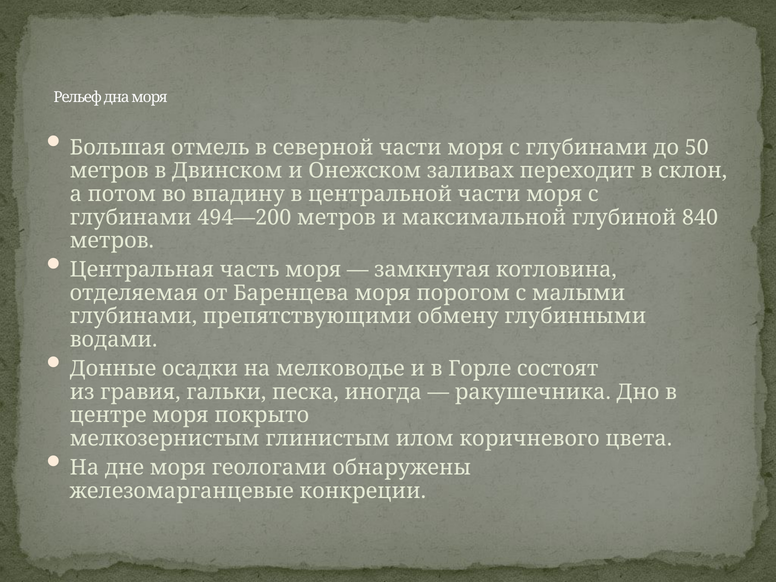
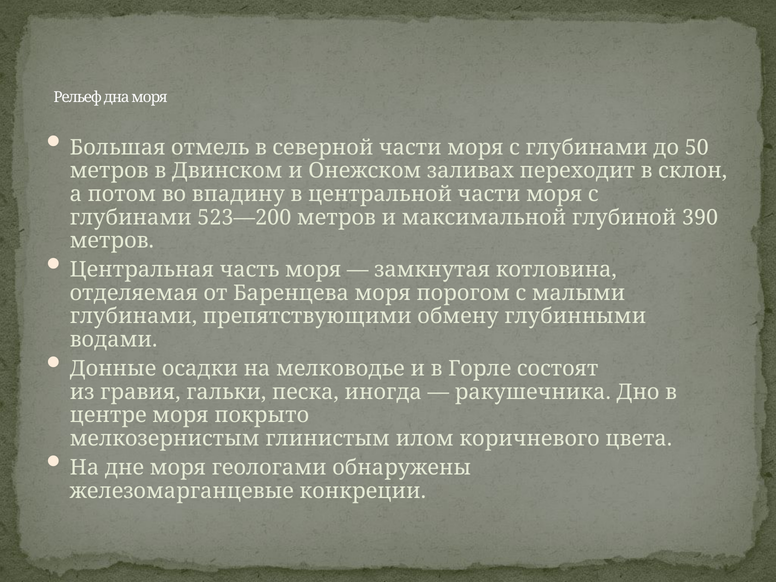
494—200: 494—200 -> 523—200 (244, 217)
840: 840 -> 390 (700, 217)
